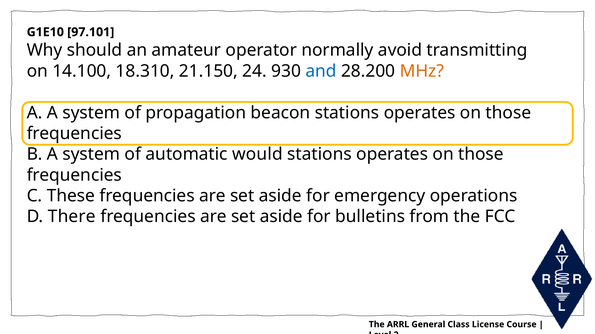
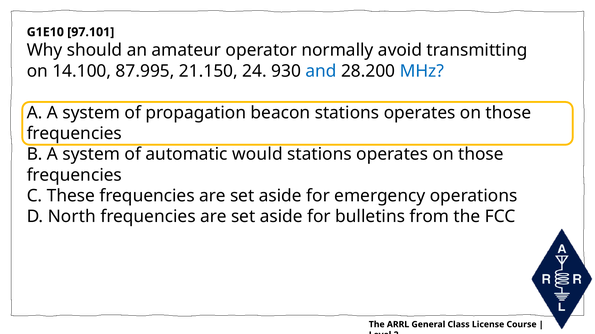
18.310: 18.310 -> 87.995 (145, 71)
MHz colour: orange -> blue (422, 71)
There: There -> North (72, 217)
